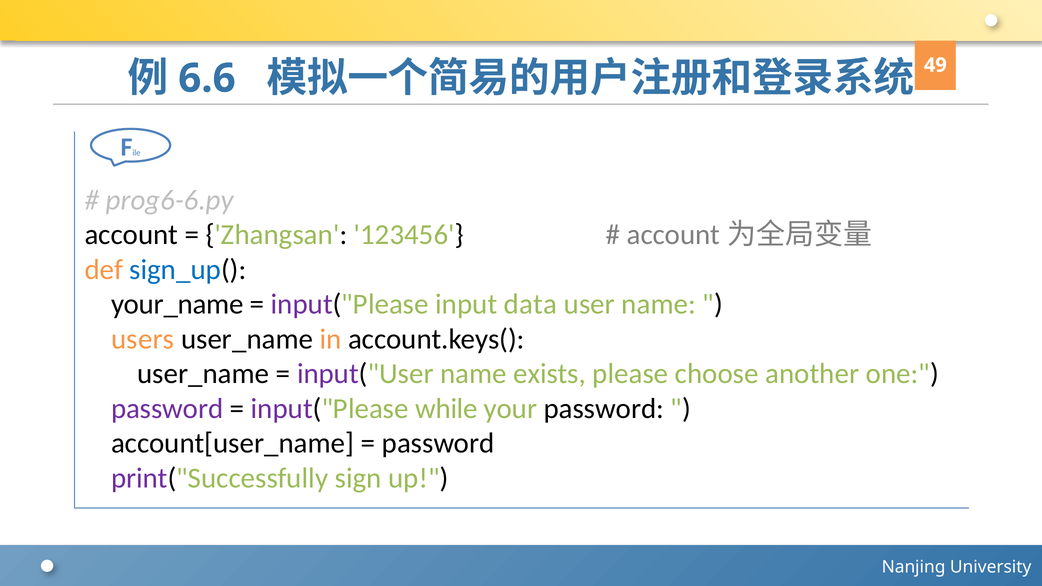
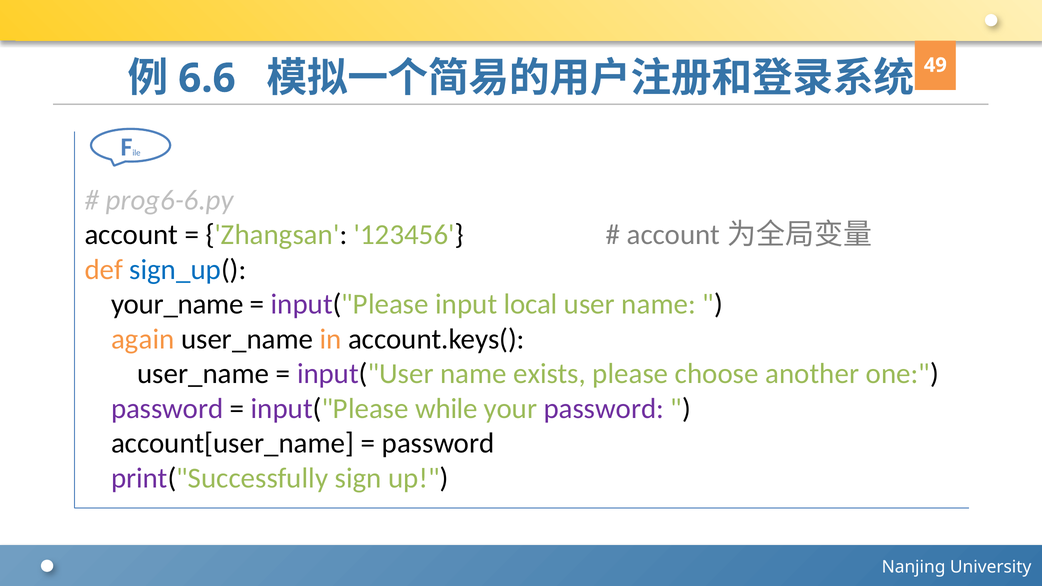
data: data -> local (531, 304)
users: users -> again (143, 339)
password colour: black -> purple (604, 409)
